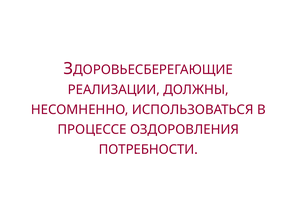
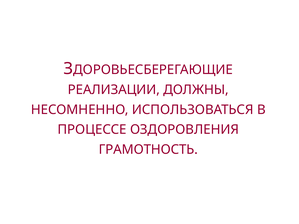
ПОТРЕБНОСТИ: ПОТРЕБНОСТИ -> ГРАМОТНОСТЬ (148, 150)
